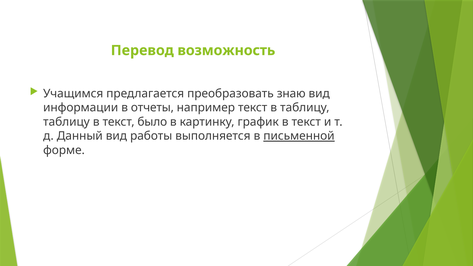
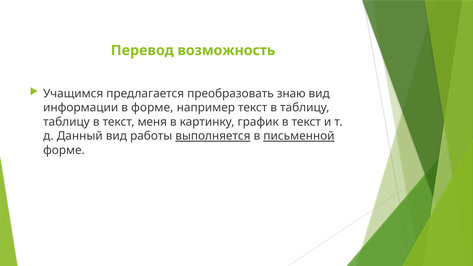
в отчеты: отчеты -> форме (152, 108)
было: было -> меня (152, 122)
выполняется underline: none -> present (213, 136)
